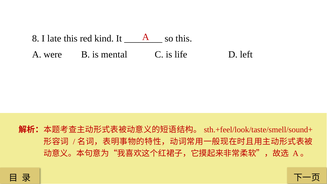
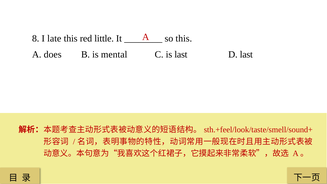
kind: kind -> little (104, 38)
were: were -> does (53, 54)
is life: life -> last (181, 54)
D left: left -> last (246, 54)
